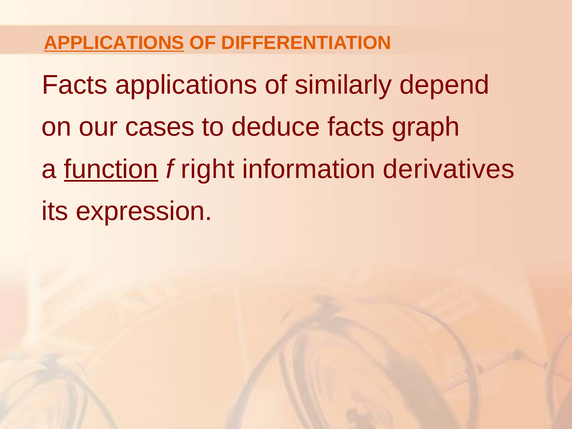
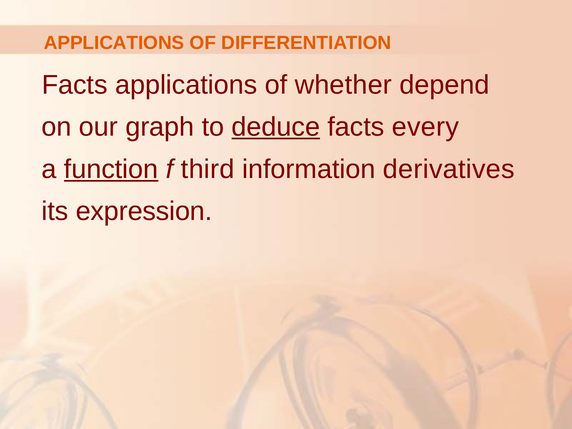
APPLICATIONS underline: present -> none (114, 43)
similarly: similarly -> whether (343, 85)
cases: cases -> graph (160, 127)
deduce underline: none -> present (276, 127)
graph: graph -> every (425, 127)
right: right -> third (208, 169)
